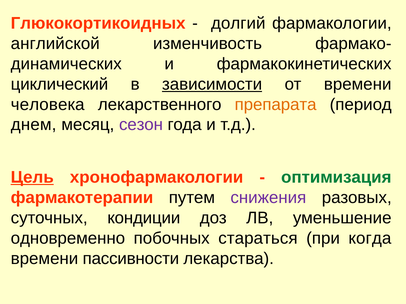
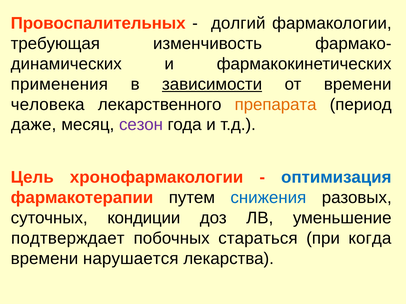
Глюкокортикоидных: Глюкокортикоидных -> Провоспалительных (98, 23)
английской: английской -> требующая (55, 44)
циклический: циклический -> применения (59, 84)
днем: днем -> даже (34, 125)
Цель underline: present -> none (32, 178)
оптимизация colour: green -> blue (336, 178)
снижения colour: purple -> blue (268, 198)
одновременно: одновременно -> подтверждает (68, 239)
пассивности: пассивности -> нарушается (131, 259)
